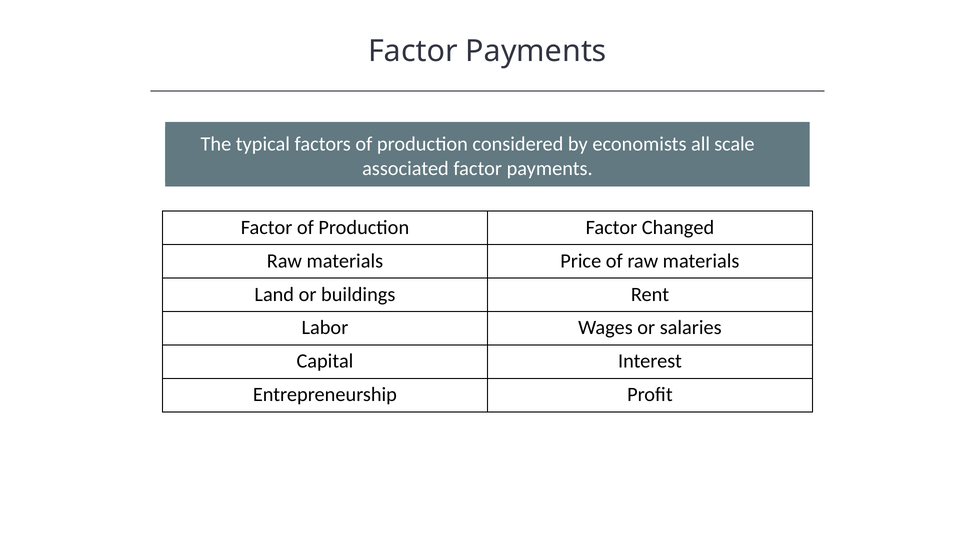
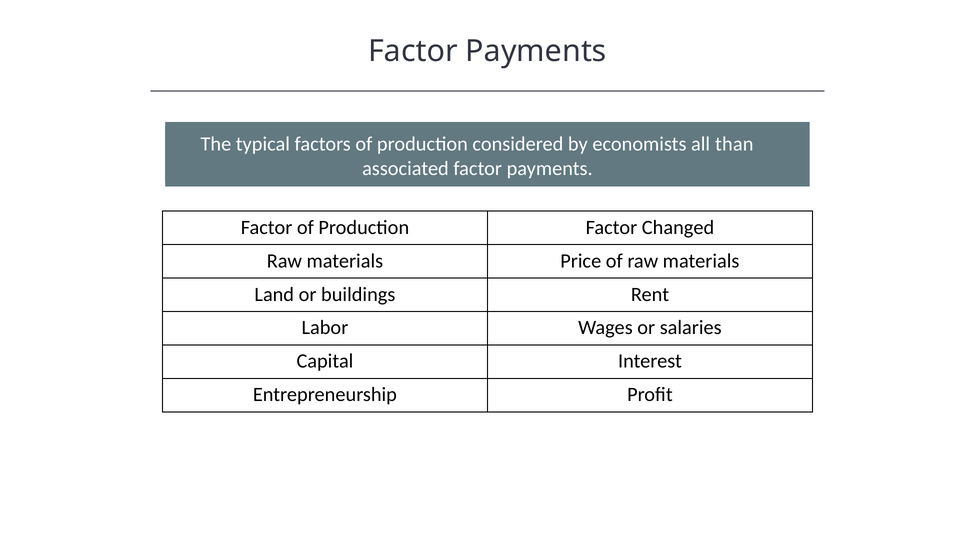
scale: scale -> than (734, 144)
